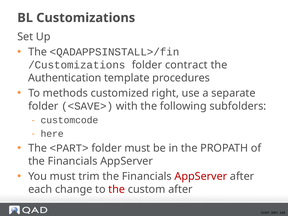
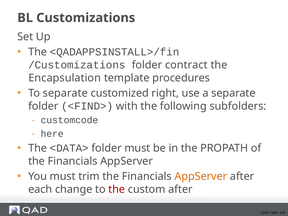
Authentication: Authentication -> Encapsulation (65, 78)
To methods: methods -> separate (65, 93)
<SAVE>: <SAVE> -> <FIND> (87, 106)
<PART>: <PART> -> <DATA> (69, 148)
AppServer colour: red -> orange (201, 176)
